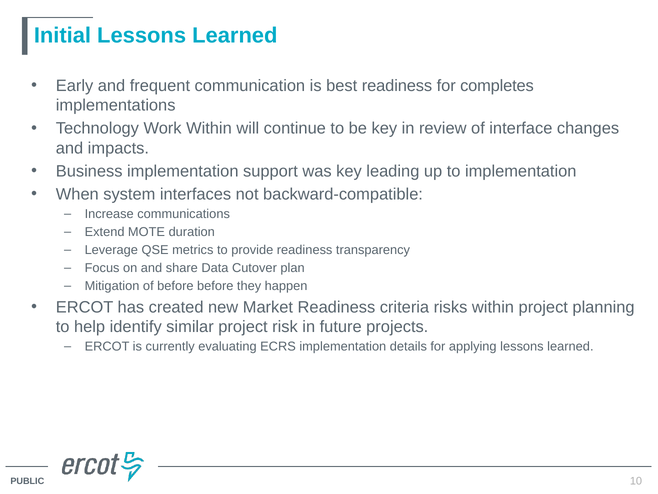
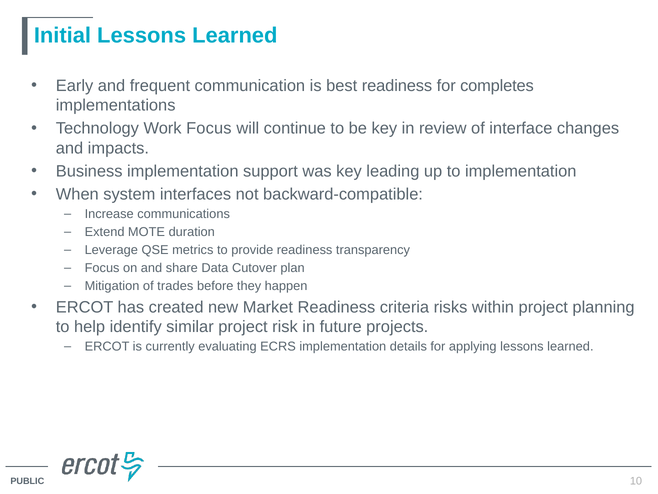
Work Within: Within -> Focus (209, 128)
of before: before -> trades (175, 286)
